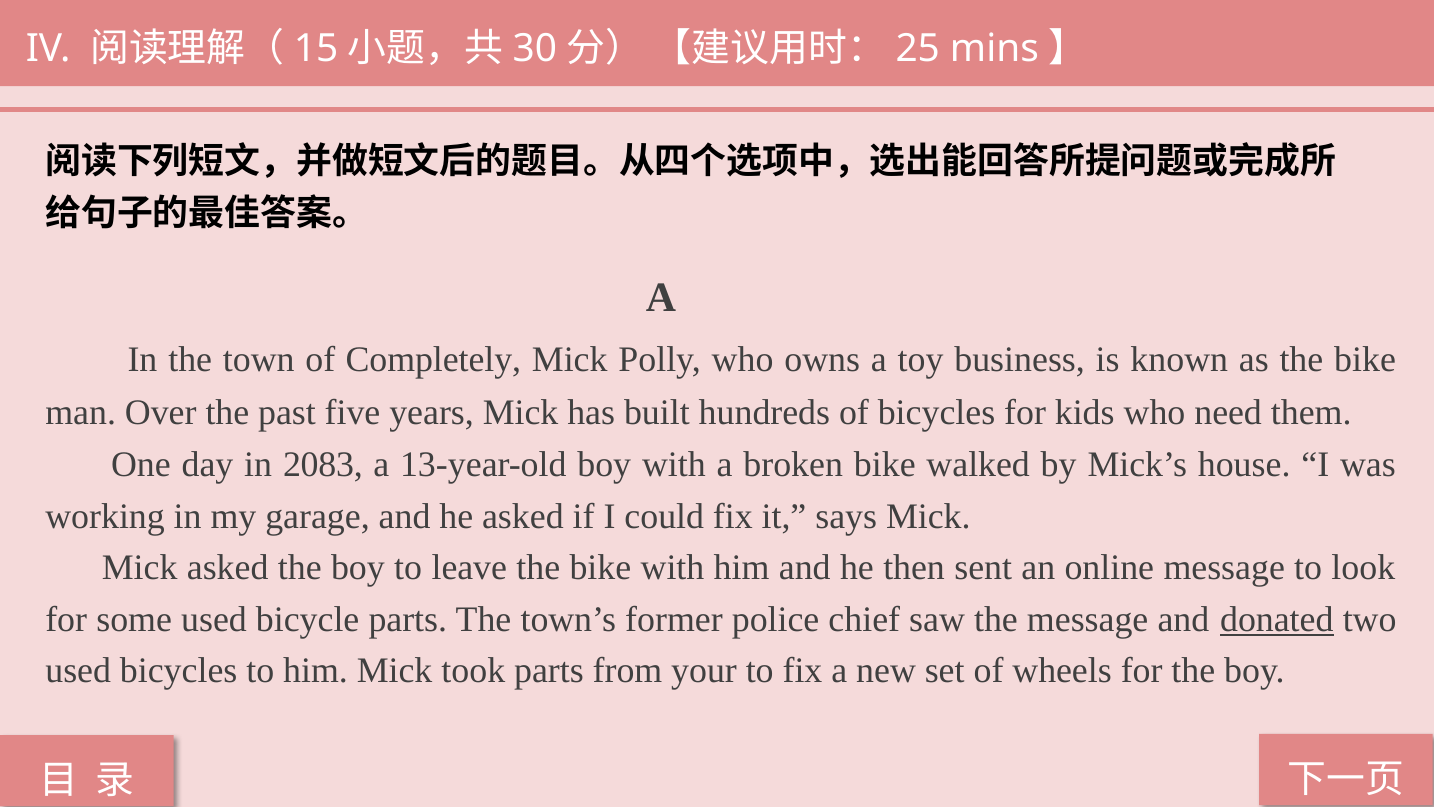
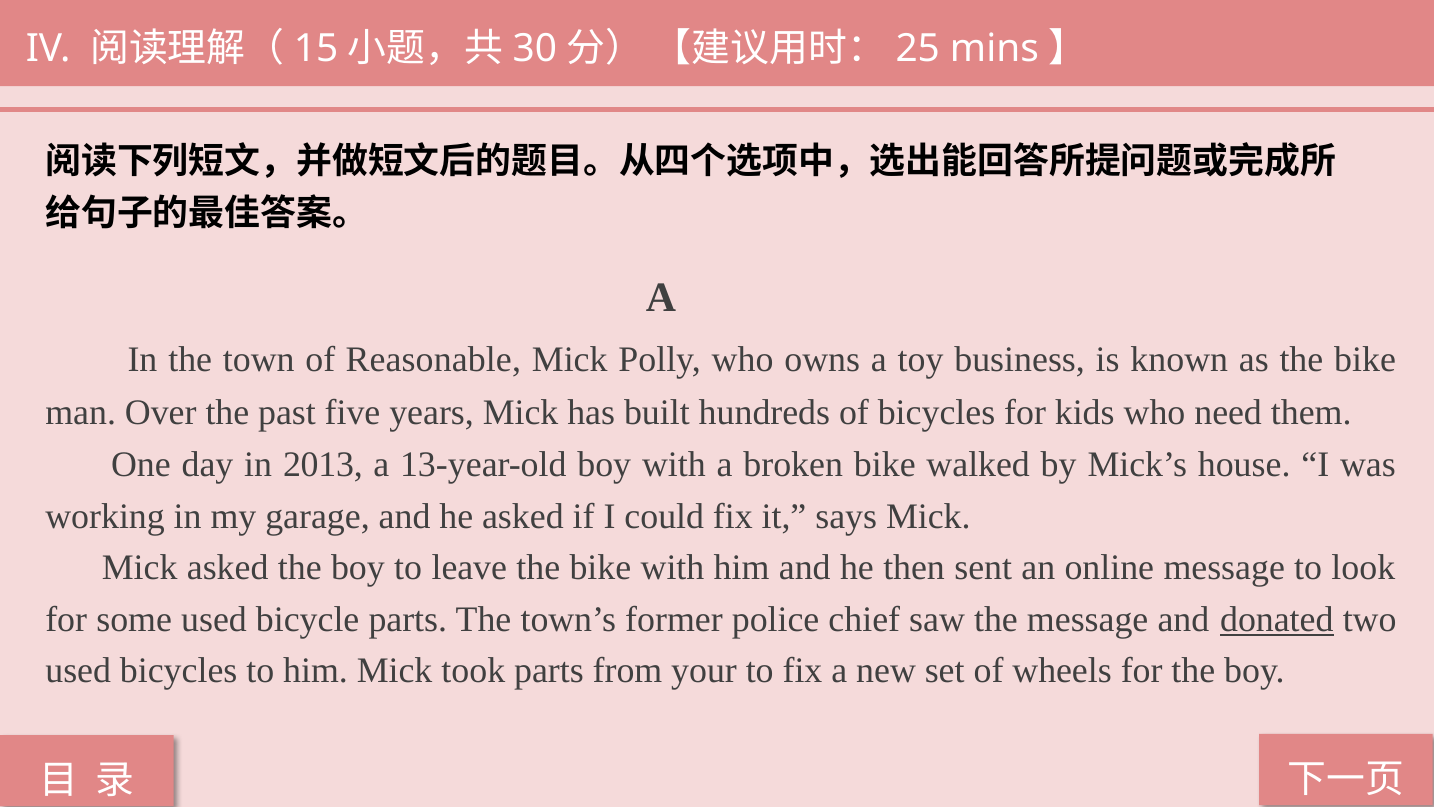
Completely: Completely -> Reasonable (433, 360)
2083: 2083 -> 2013 (323, 464)
